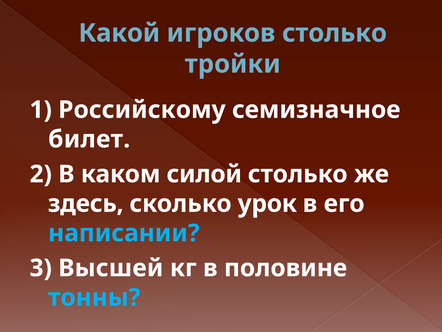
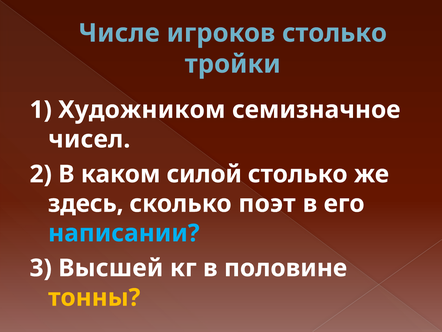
Какой: Какой -> Числе (119, 33)
Российскому: Российскому -> Художником (142, 110)
билет: билет -> чисел (89, 139)
урок: урок -> поэт (267, 203)
тонны colour: light blue -> yellow (94, 297)
